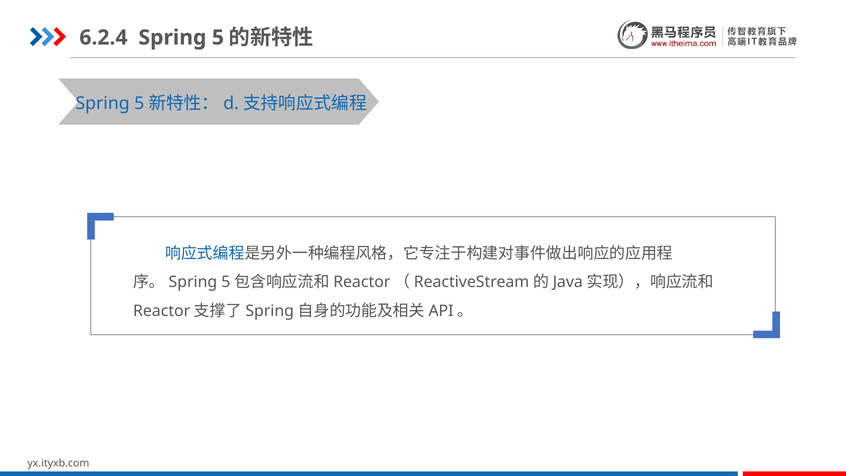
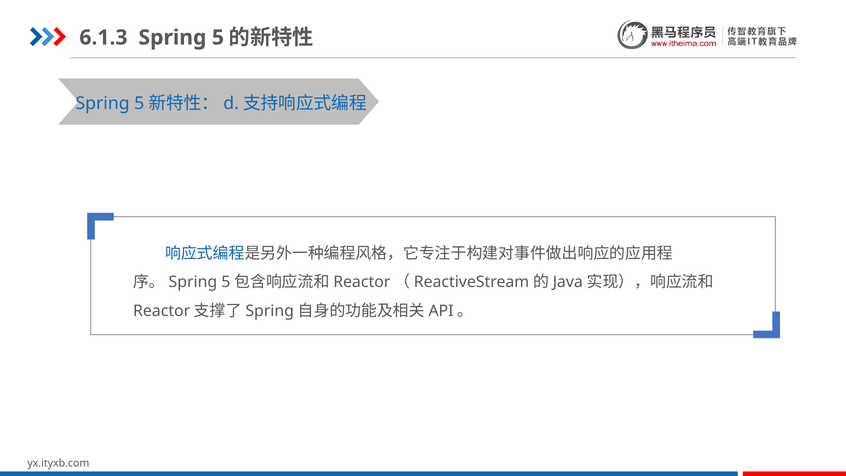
6.2.4: 6.2.4 -> 6.1.3 (103, 38)
